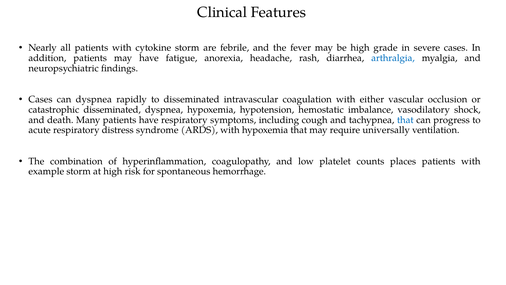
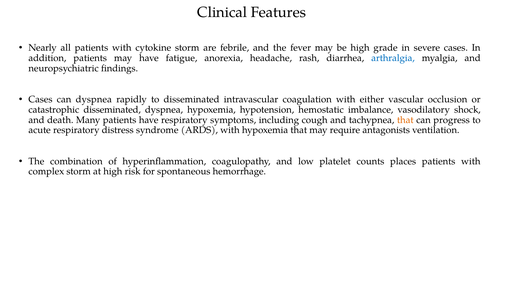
that colour: blue -> orange (405, 120)
universally: universally -> antagonists (386, 130)
example: example -> complex (46, 171)
